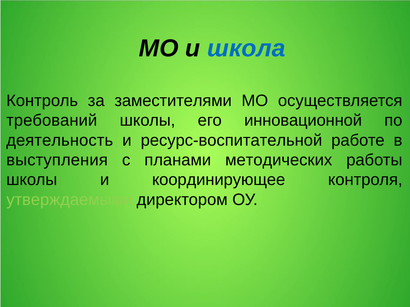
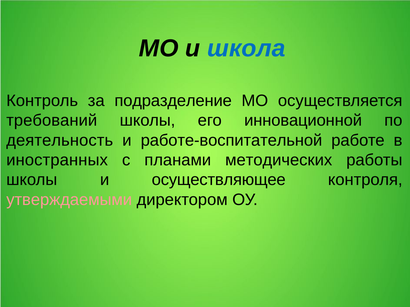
заместителями: заместителями -> подразделение (173, 101)
ресурс-воспитательной: ресурс-воспитательной -> работе-воспитательной (231, 140)
выступления: выступления -> иностранных (57, 160)
координирующее: координирующее -> осуществляющее (219, 180)
утверждаемыми colour: light green -> pink (69, 200)
